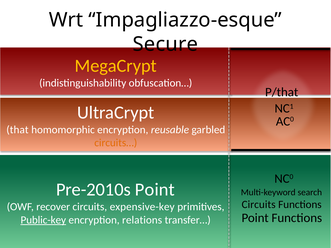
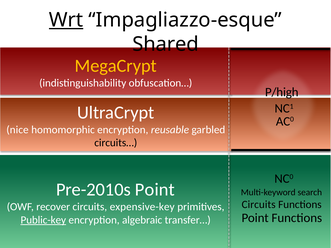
Wrt underline: none -> present (66, 20)
Secure: Secure -> Shared (166, 44)
P/that: P/that -> P/high (282, 92)
that: that -> nice (17, 130)
circuits… colour: orange -> black (116, 143)
relations: relations -> algebraic (142, 220)
